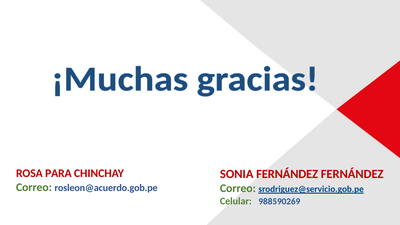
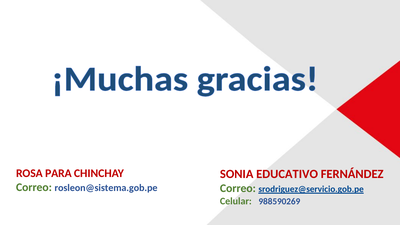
SONIA FERNÁNDEZ: FERNÁNDEZ -> EDUCATIVO (287, 174)
rosleon@acuerdo.gob.pe: rosleon@acuerdo.gob.pe -> rosleon@sistema.gob.pe (106, 188)
